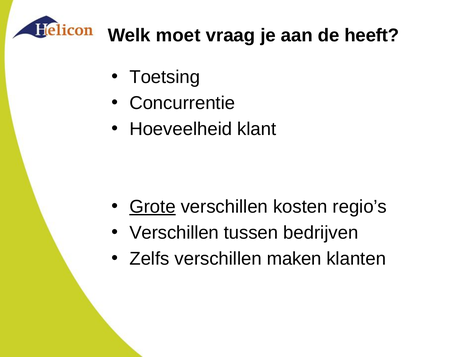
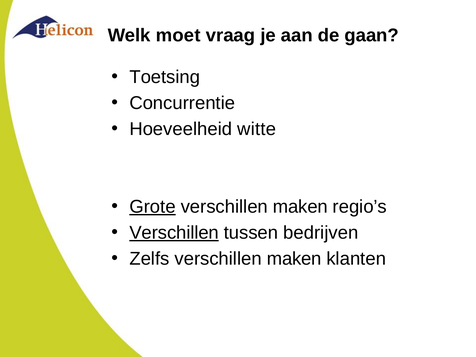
heeft: heeft -> gaan (372, 35)
klant: klant -> witte (257, 129)
kosten: kosten -> maken (300, 207)
Verschillen underline: none -> present (174, 233)
